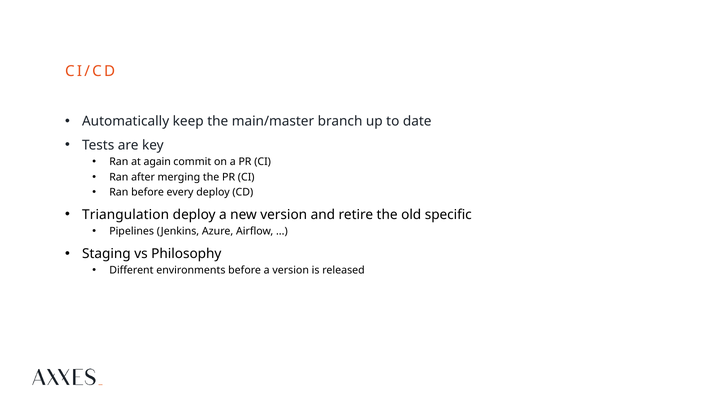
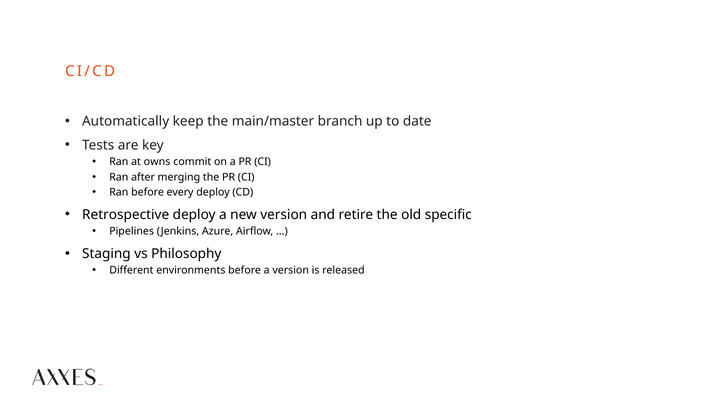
again: again -> owns (157, 162)
Triangulation: Triangulation -> Retrospective (126, 215)
